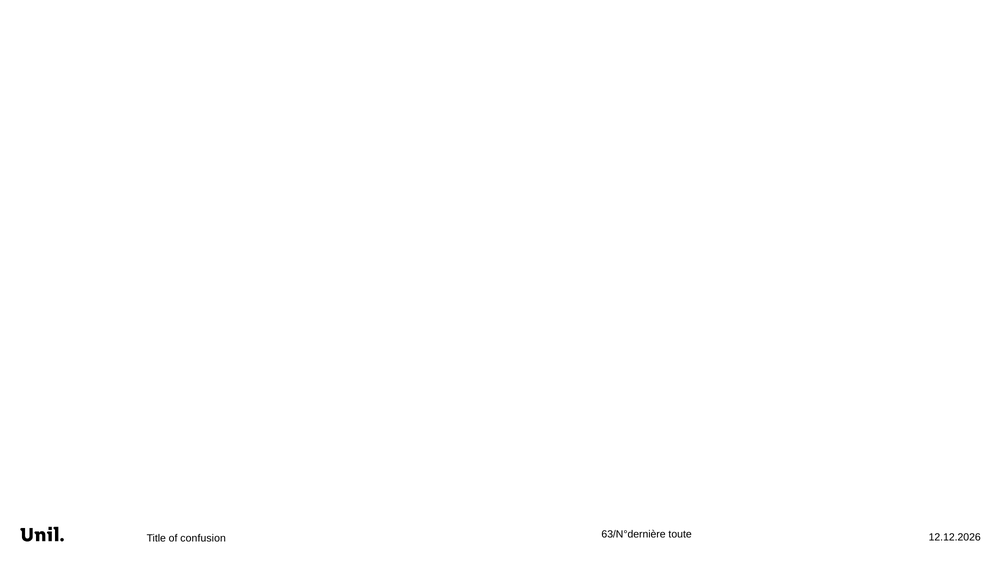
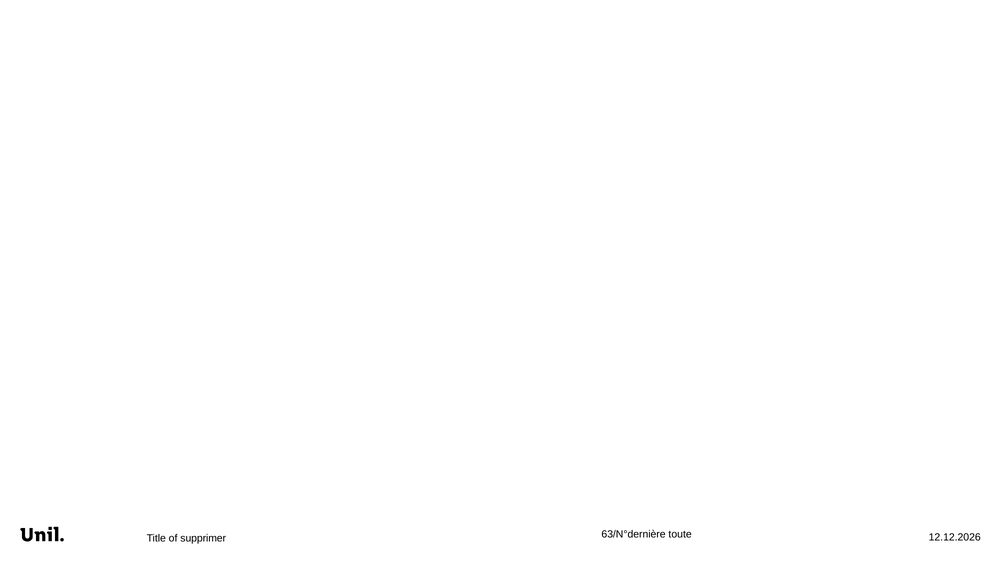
confusion: confusion -> supprimer (203, 539)
